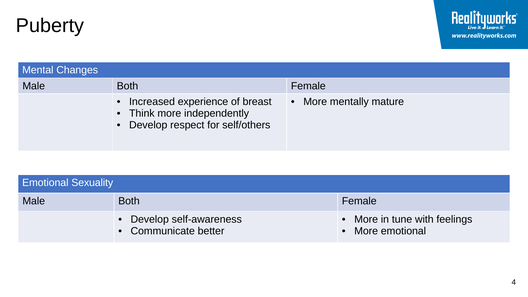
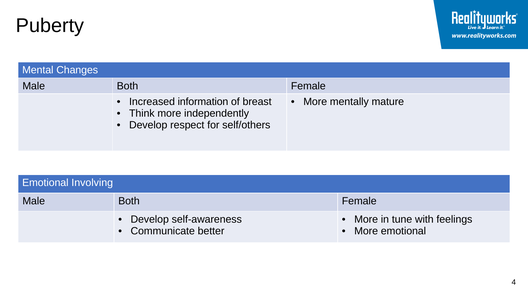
experience: experience -> information (203, 102)
Sexuality: Sexuality -> Involving (92, 183)
